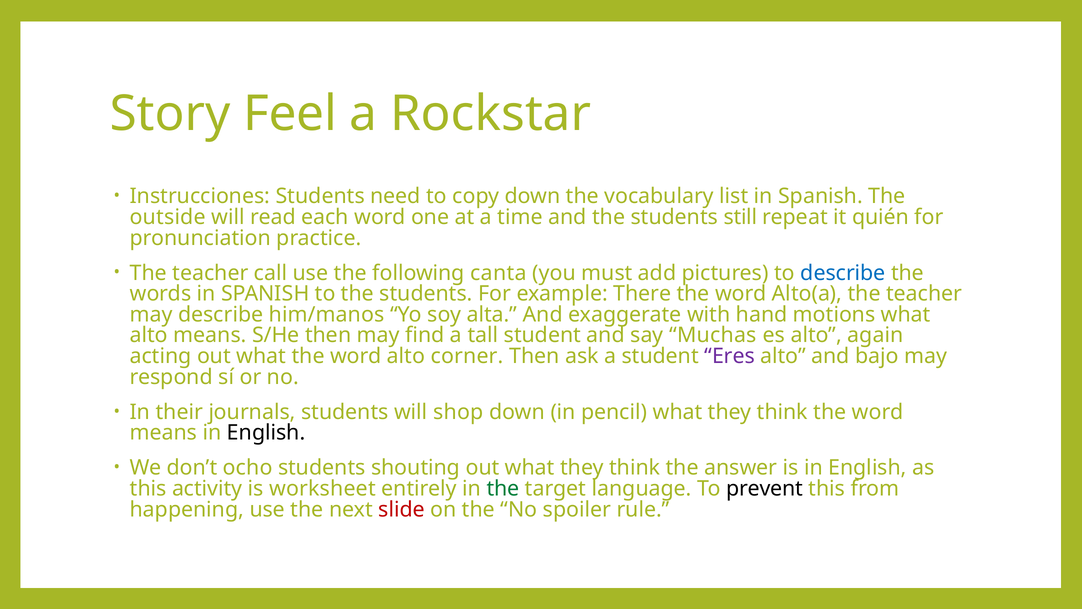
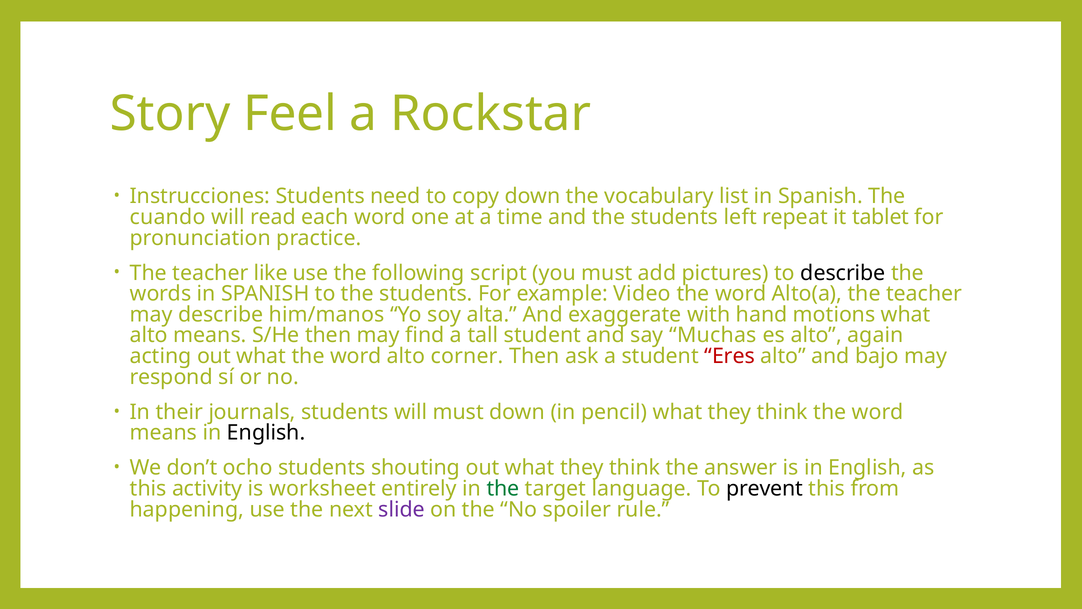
outside: outside -> cuando (168, 217)
still: still -> left (740, 217)
quién: quién -> tablet (881, 217)
call: call -> like (271, 273)
canta: canta -> script (498, 273)
describe colour: blue -> black (843, 273)
There: There -> Video (642, 294)
Eres colour: purple -> red (730, 356)
will shop: shop -> must (458, 412)
slide colour: red -> purple (402, 509)
